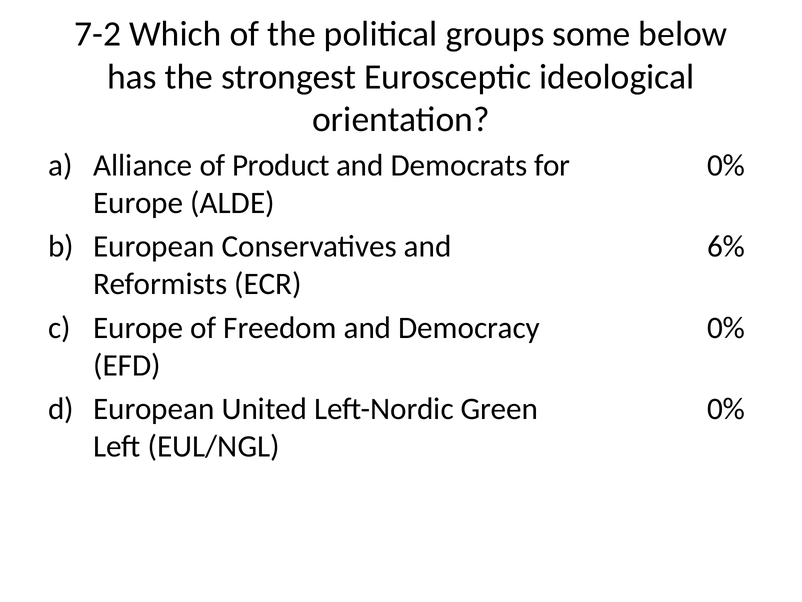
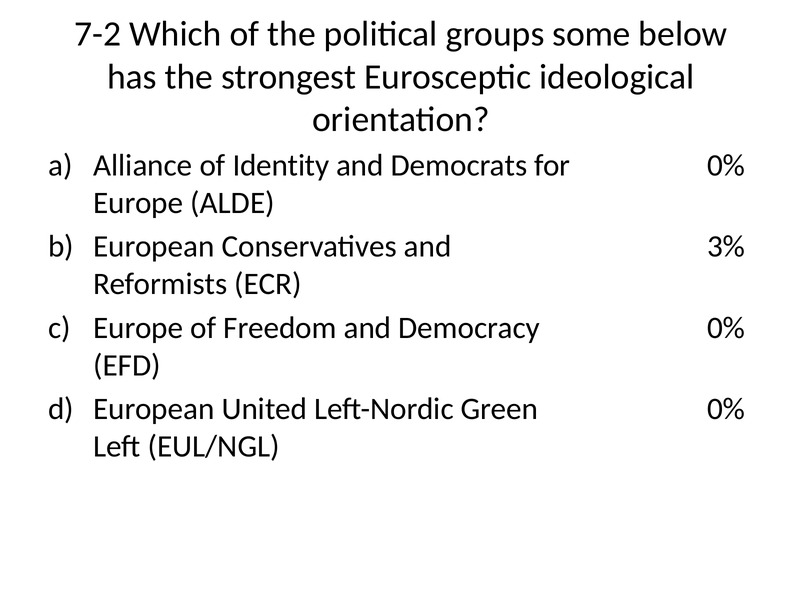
Product: Product -> Identity (281, 165)
6%: 6% -> 3% (726, 246)
